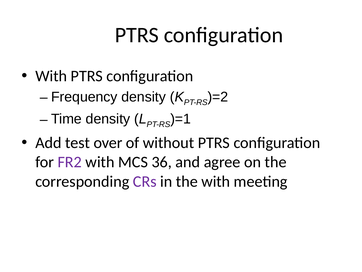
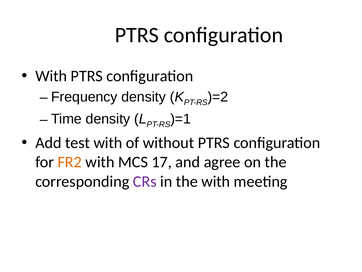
test over: over -> with (108, 143)
FR2 colour: purple -> orange (70, 162)
36: 36 -> 17 (162, 162)
